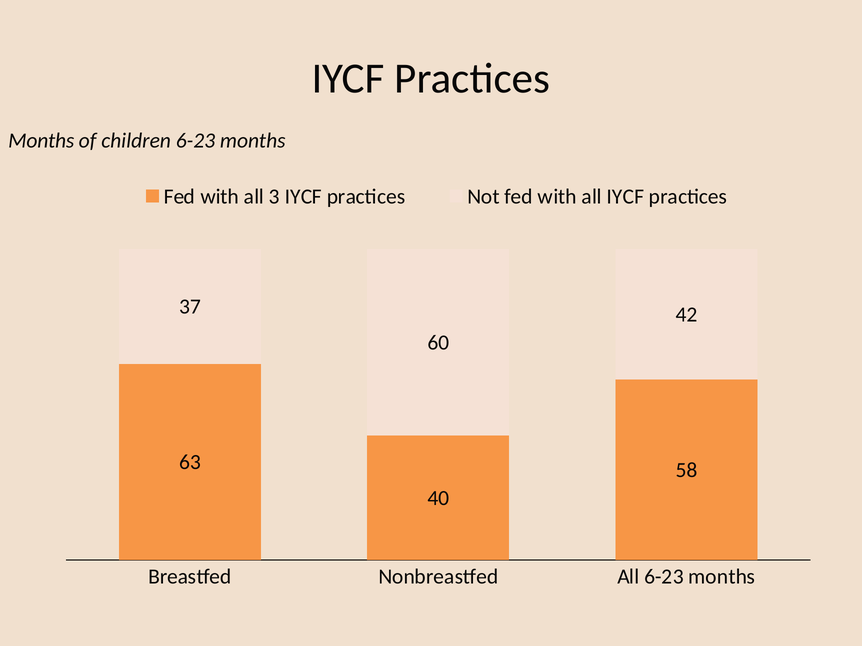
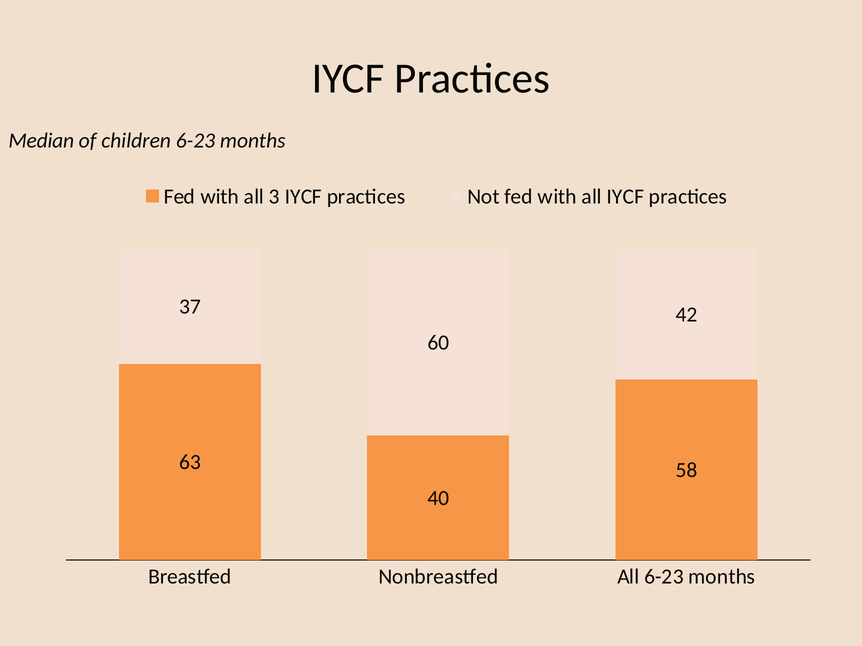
Months: Months -> Median (41, 141)
